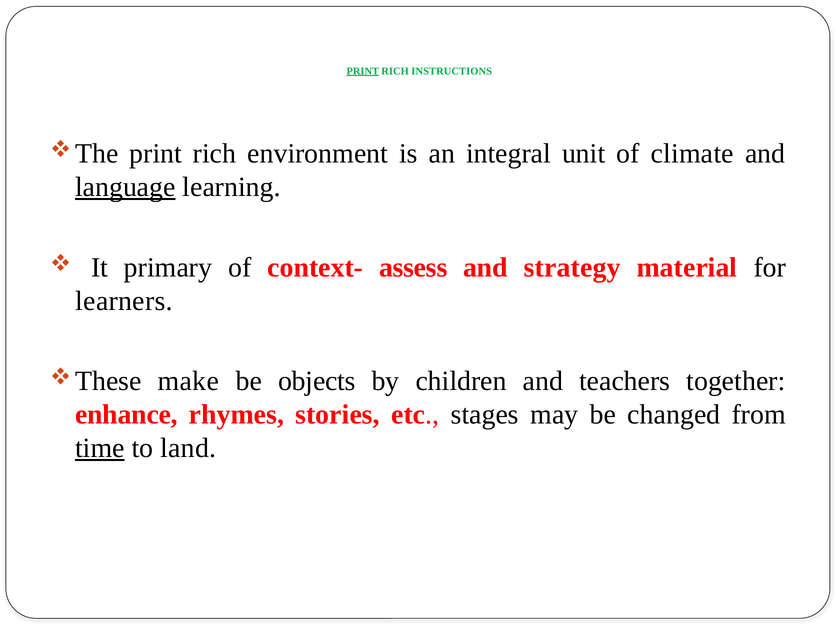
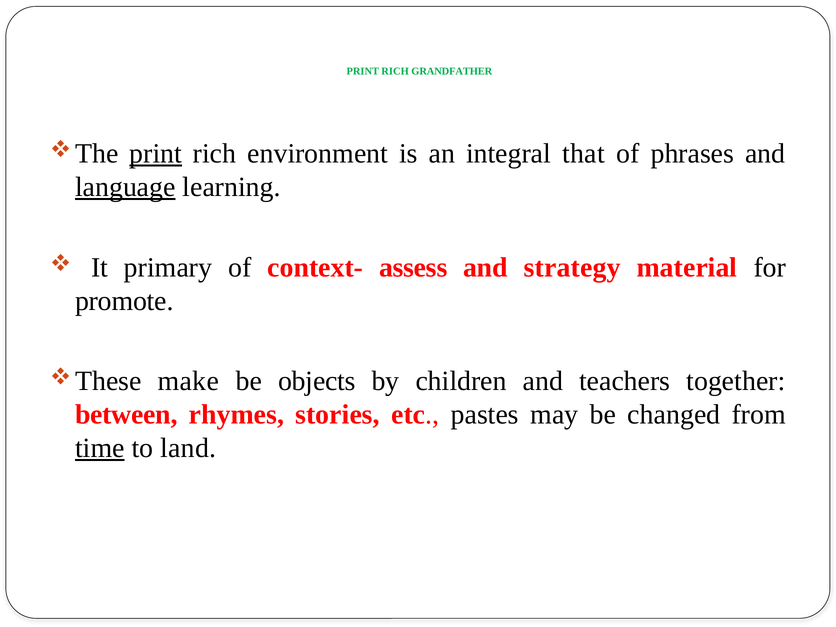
PRINT underline: present -> none (363, 71)
INSTRUCTIONS: INSTRUCTIONS -> GRANDFATHER (452, 71)
print underline: none -> present (156, 154)
unit: unit -> that (584, 154)
climate: climate -> phrases (692, 154)
learners: learners -> promote (124, 301)
enhance: enhance -> between (126, 415)
stages: stages -> pastes (485, 415)
